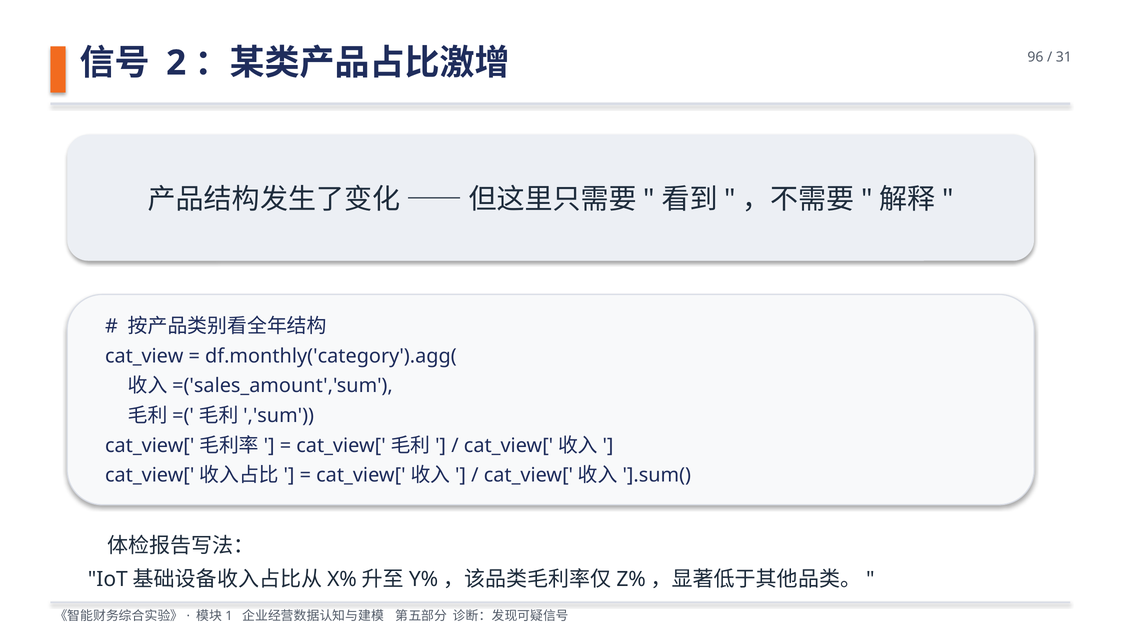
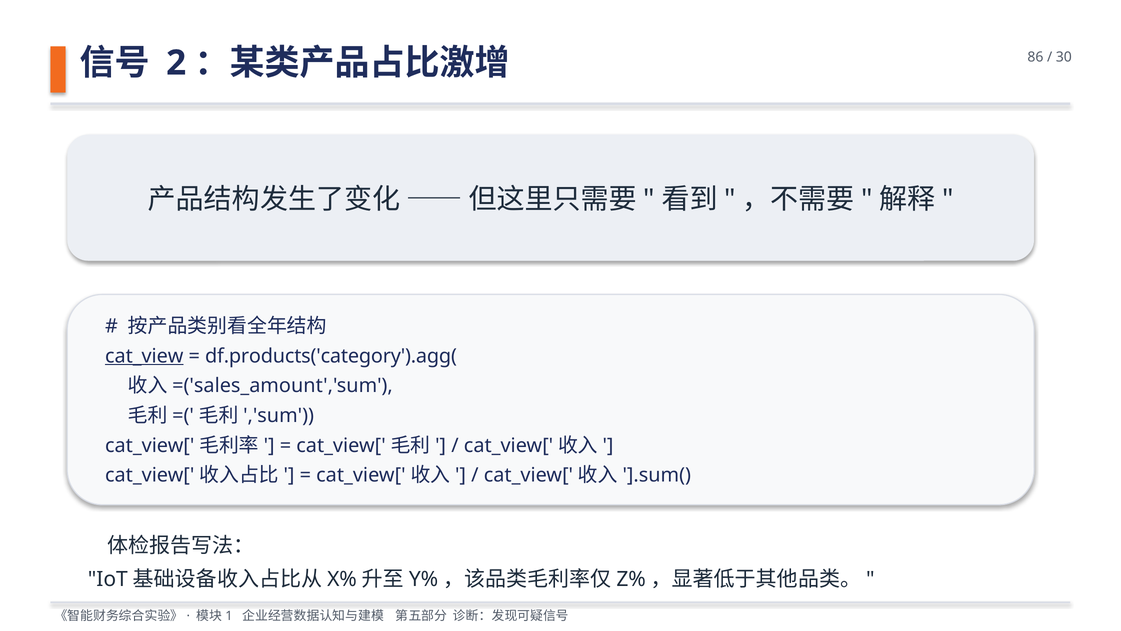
96: 96 -> 86 (1035, 57)
31: 31 -> 30 (1064, 57)
cat_view underline: none -> present (144, 356)
df.monthly('category').agg(: df.monthly('category').agg( -> df.products('category').agg( (331, 356)
